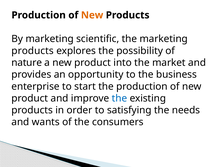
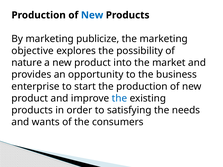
New colour: orange -> blue (92, 15)
scientific: scientific -> publicize (98, 39)
products: products -> objective (33, 51)
